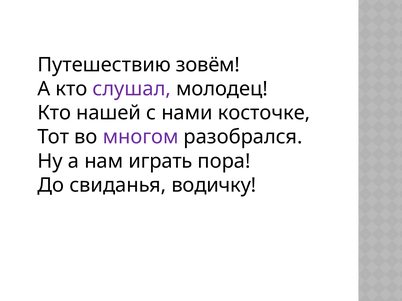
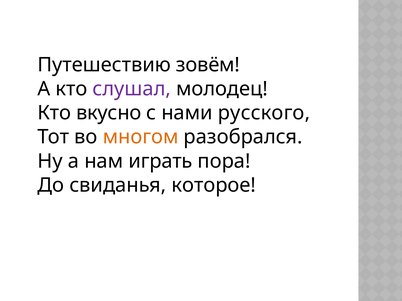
нашей: нашей -> вкусно (109, 113)
косточке: косточке -> русского (264, 113)
многом colour: purple -> orange (141, 137)
водичку: водичку -> которое (214, 185)
